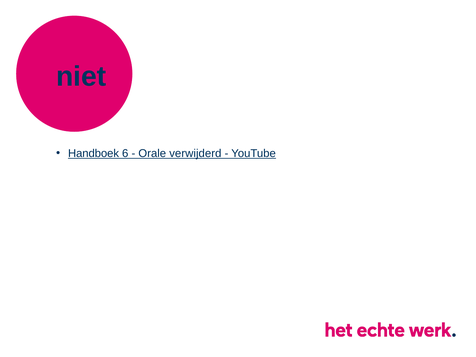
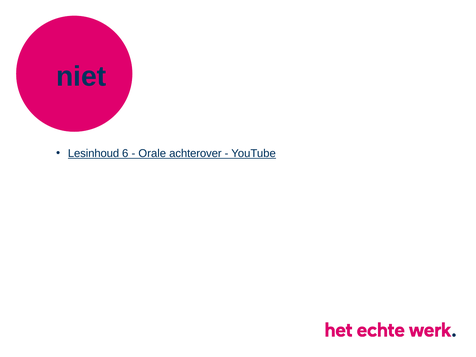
Handboek: Handboek -> Lesinhoud (94, 153)
verwijderd: verwijderd -> achterover (195, 153)
